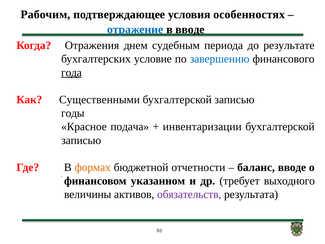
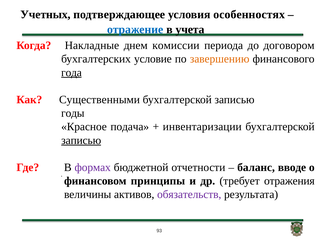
Рабочим: Рабочим -> Учетных (46, 15)
в вводе: вводе -> учета (190, 30)
Отражения: Отражения -> Накладные (92, 45)
судебным: судебным -> комиссии (176, 45)
результате: результате -> договором (289, 45)
завершению colour: blue -> orange (220, 59)
записью underline: none -> present (81, 140)
формах colour: orange -> purple (93, 167)
указанном: указанном -> принципы (158, 181)
выходного: выходного -> отражения (289, 181)
